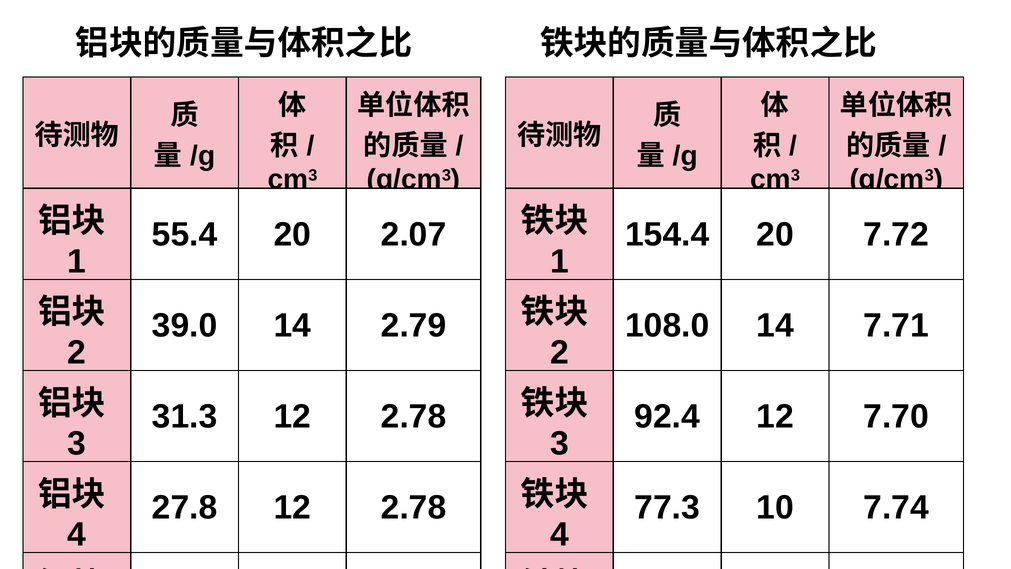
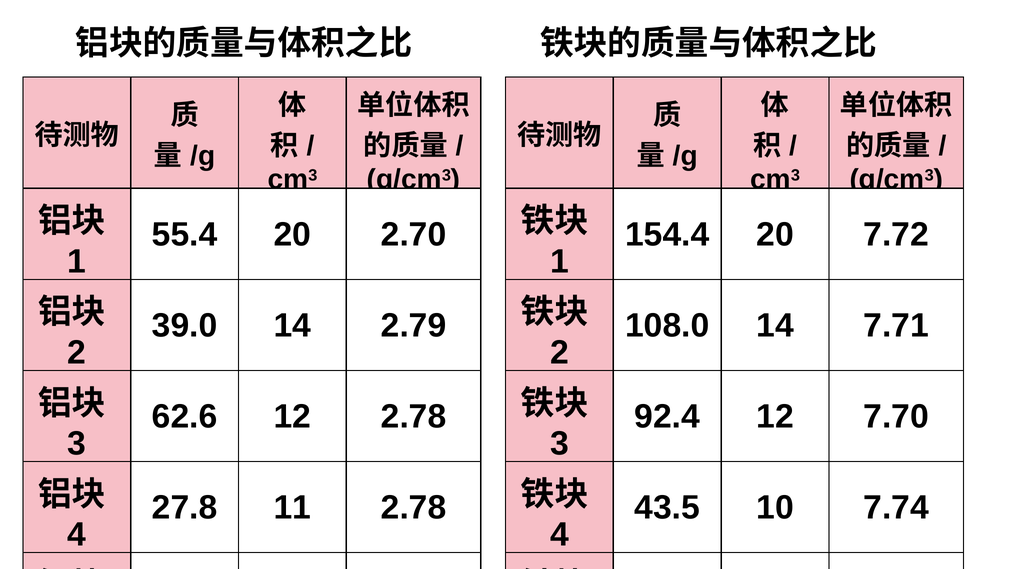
2.07: 2.07 -> 2.70 (414, 234)
31.3: 31.3 -> 62.6 (185, 416)
27.8 12: 12 -> 11 (292, 507)
77.3: 77.3 -> 43.5 (667, 507)
